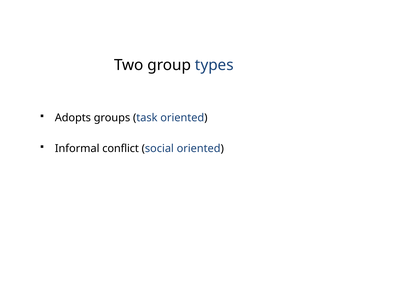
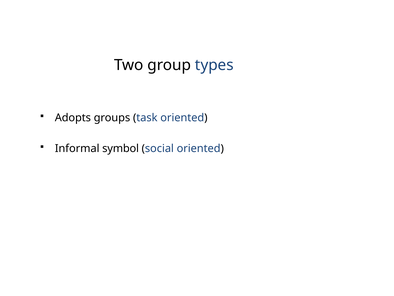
conflict: conflict -> symbol (121, 148)
